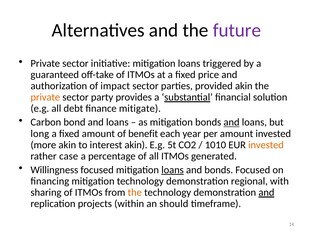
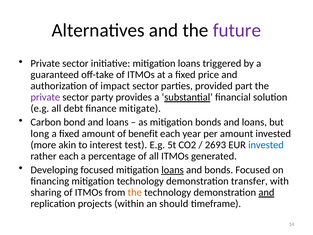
provided akin: akin -> part (244, 86)
private colour: orange -> purple (45, 97)
and underline: present -> none (232, 122)
interest akin: akin -> test (136, 145)
1010: 1010 -> 2693 (215, 145)
invested colour: orange -> blue (266, 145)
rather case: case -> each (69, 156)
Willingness: Willingness -> Developing (54, 170)
regional: regional -> transfer (249, 181)
